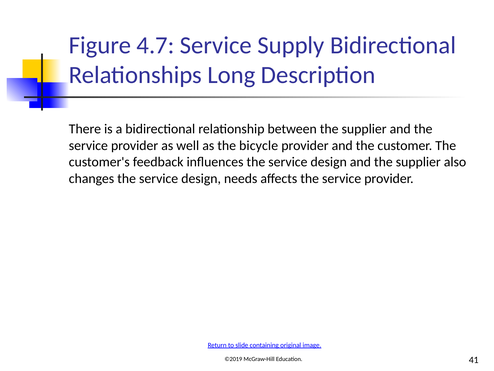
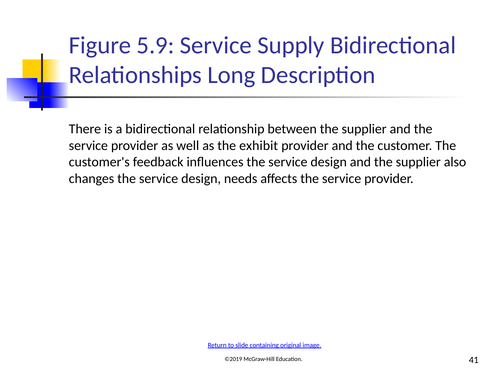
4.7: 4.7 -> 5.9 (155, 45)
bicycle: bicycle -> exhibit (259, 145)
